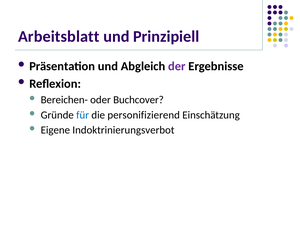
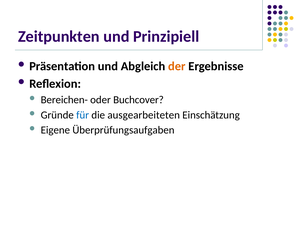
Arbeitsblatt: Arbeitsblatt -> Zeitpunkten (59, 36)
der colour: purple -> orange (177, 66)
personifizierend: personifizierend -> ausgearbeiteten (144, 115)
Indoktrinierungsverbot: Indoktrinierungsverbot -> Überprüfungsaufgaben (123, 130)
